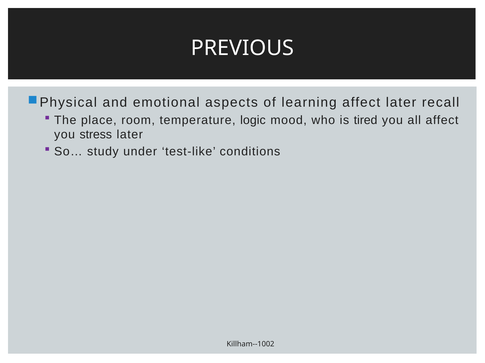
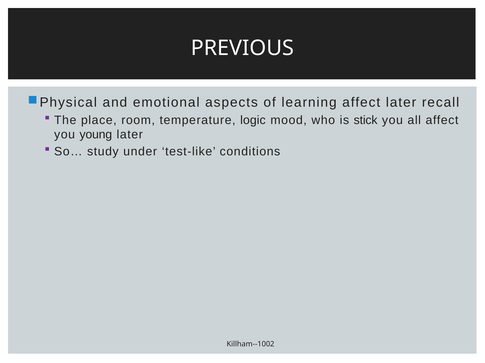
tired: tired -> stick (366, 120)
stress: stress -> young (96, 135)
